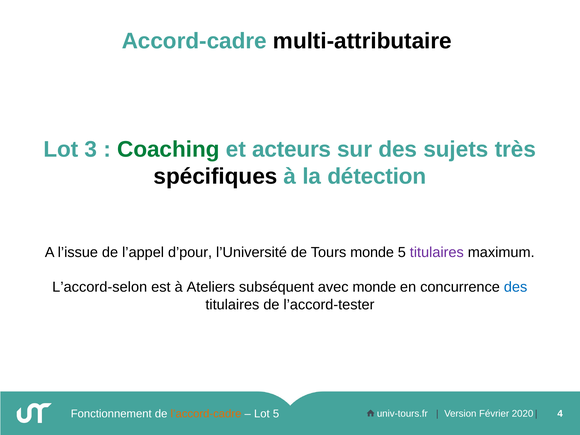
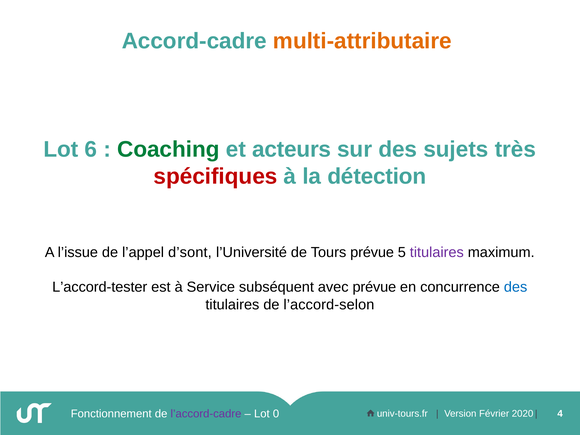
multi-attributaire colour: black -> orange (362, 41)
3: 3 -> 6 (91, 149)
spécifiques colour: black -> red (216, 177)
d’pour: d’pour -> d’sont (190, 252)
Tours monde: monde -> prévue (372, 252)
L’accord-selon: L’accord-selon -> L’accord-tester (100, 287)
Ateliers: Ateliers -> Service (211, 287)
avec monde: monde -> prévue (374, 287)
l’accord-tester: l’accord-tester -> l’accord-selon (329, 305)
l’accord-cadre colour: orange -> purple (206, 414)
Lot 5: 5 -> 0 (276, 414)
